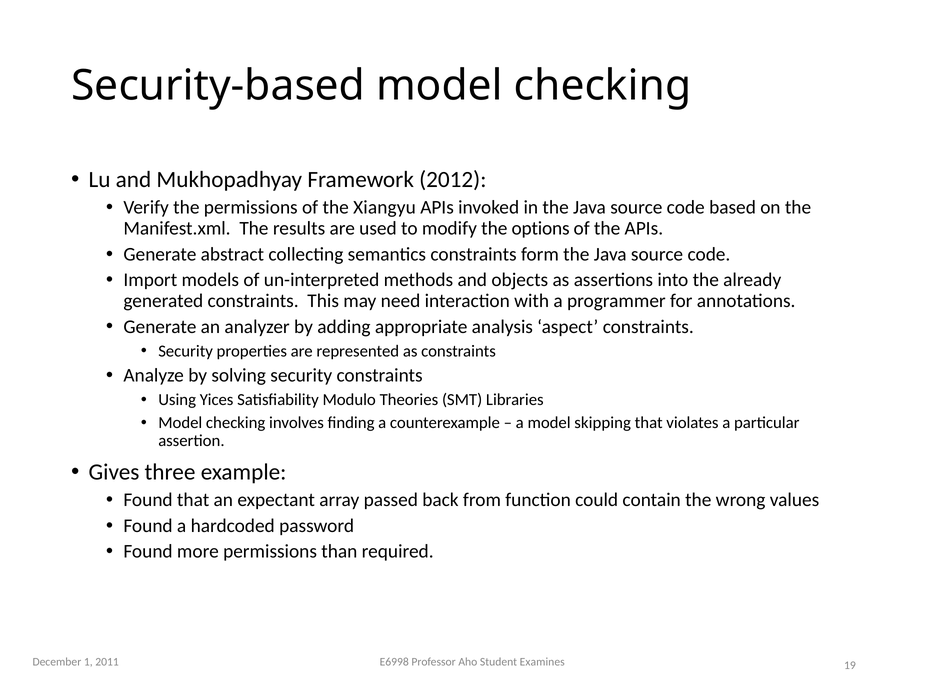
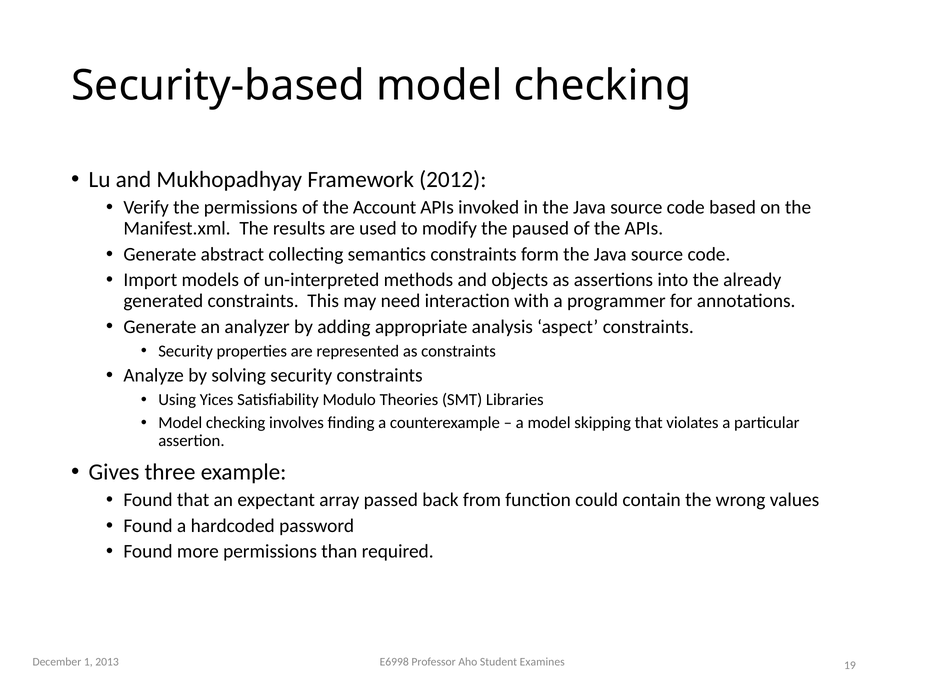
Xiangyu: Xiangyu -> Account (385, 207)
options: options -> paused (540, 228)
2011: 2011 -> 2013 (107, 662)
